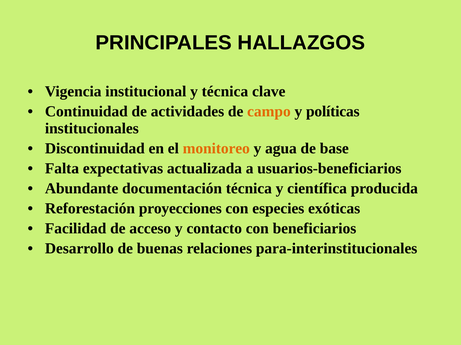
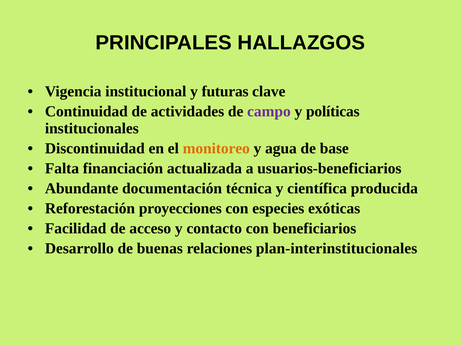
y técnica: técnica -> futuras (225, 92)
campo colour: orange -> purple (269, 112)
expectativas: expectativas -> financiación (123, 169)
para-interinstitucionales: para-interinstitucionales -> plan-interinstitucionales (337, 249)
